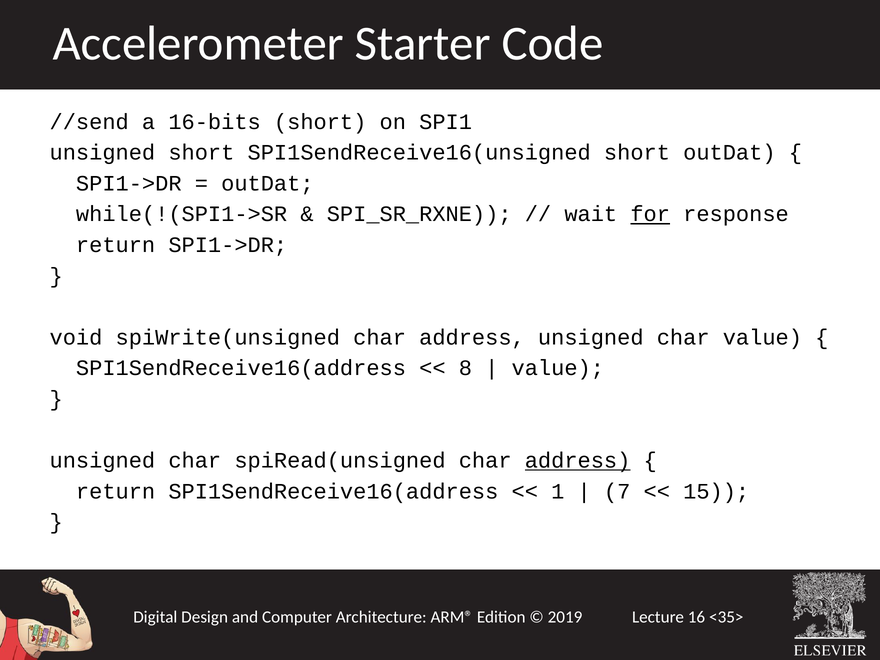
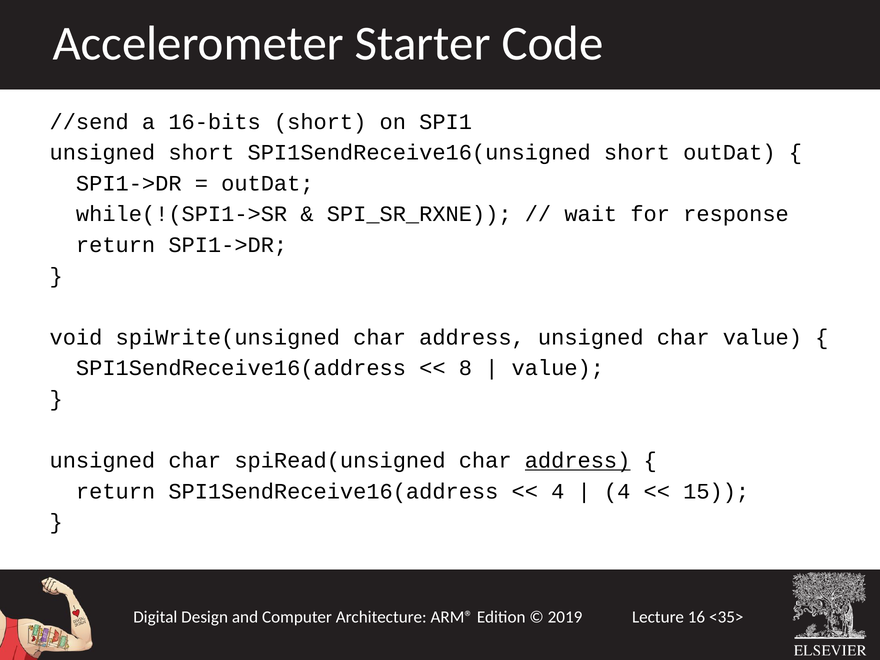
for underline: present -> none (650, 214)
1: 1 -> 4 (558, 491)
7: 7 -> 4 (617, 491)
